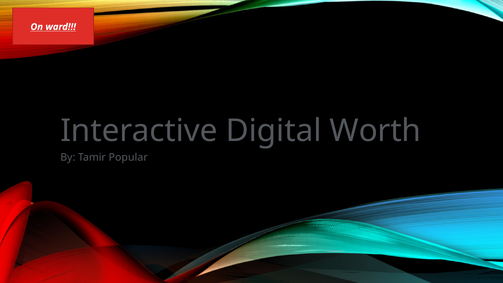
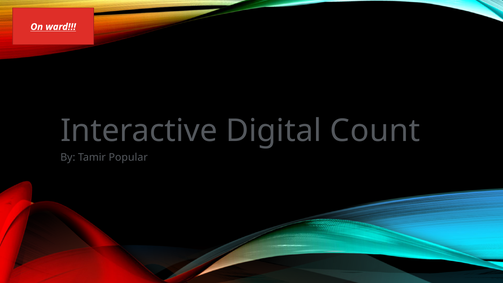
Worth: Worth -> Count (375, 131)
